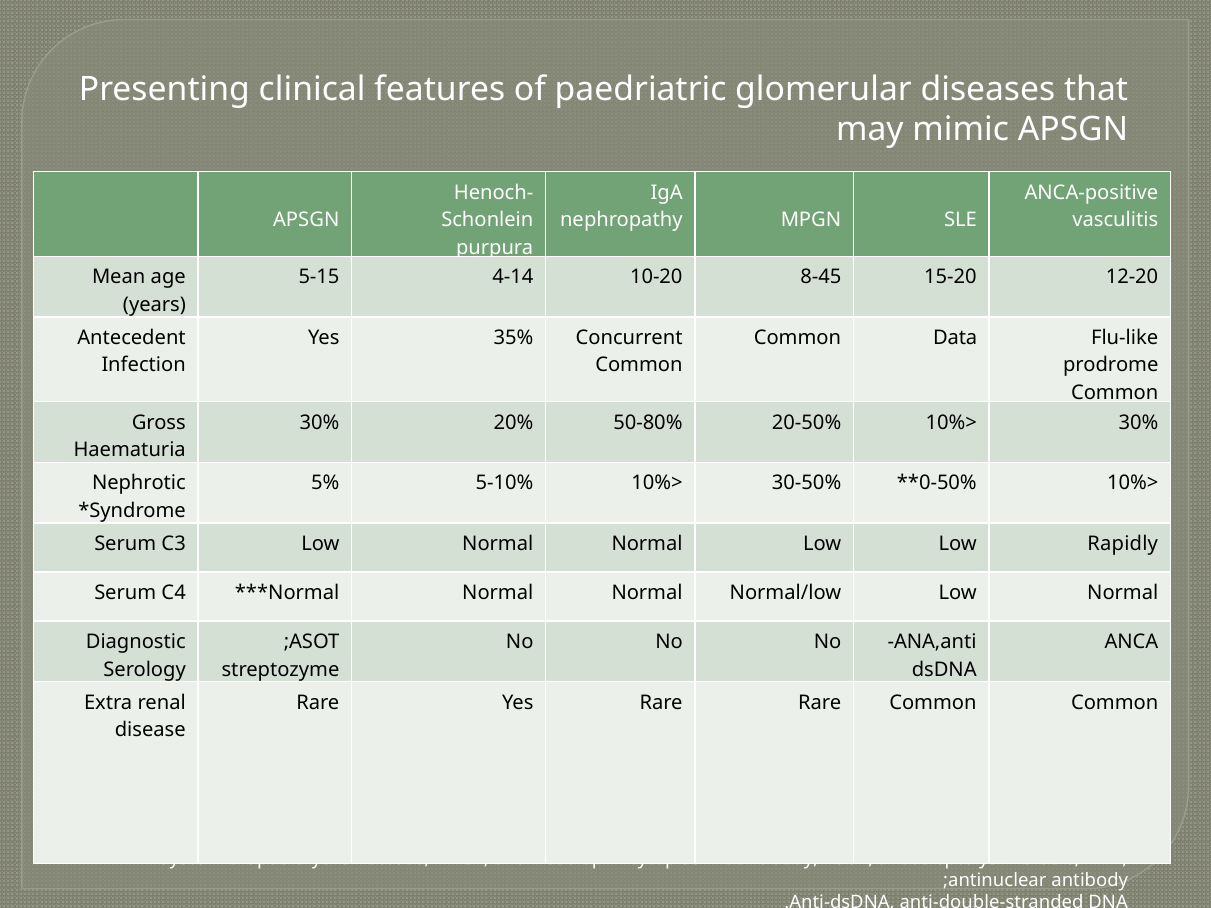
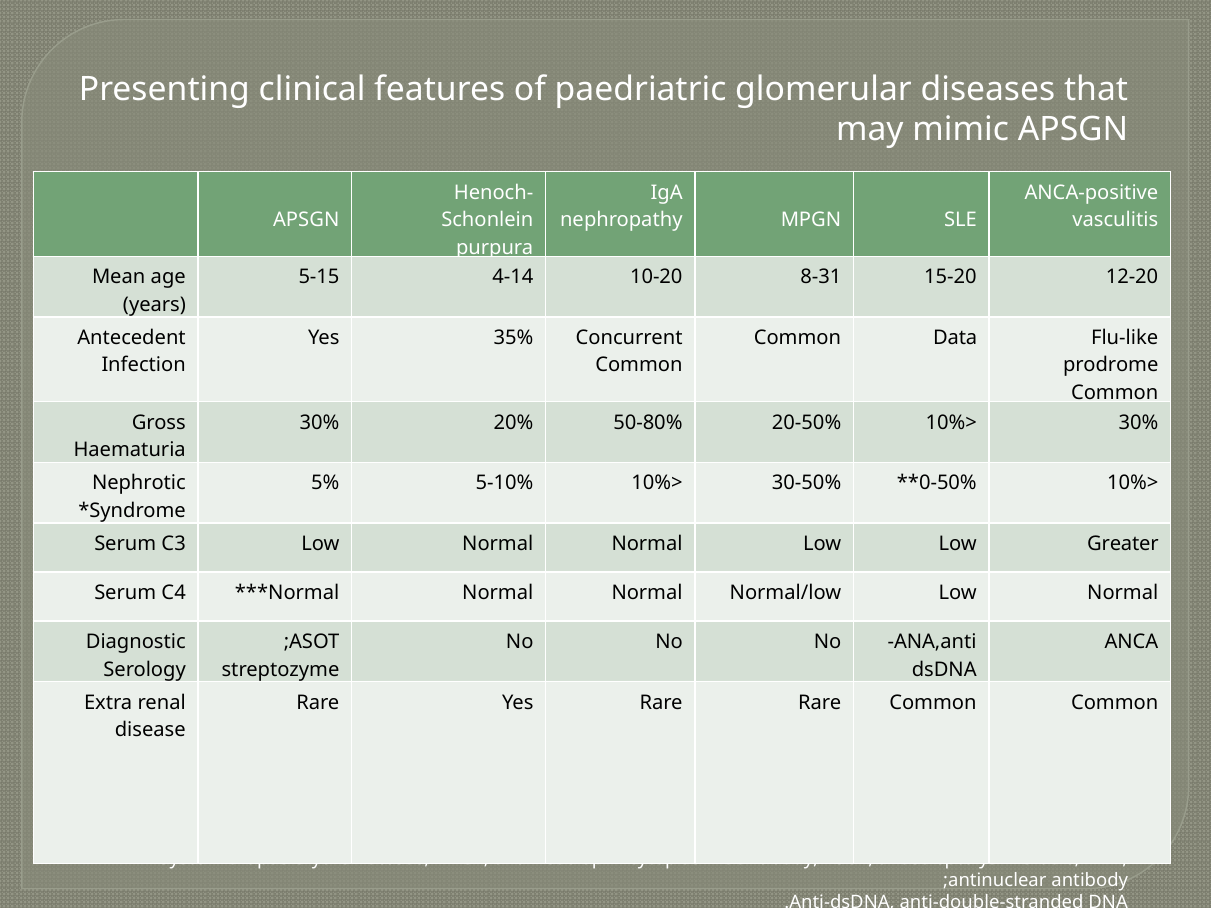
8-45: 8-45 -> 8-31 (821, 277)
Rapidly: Rapidly -> Greater (1123, 544)
